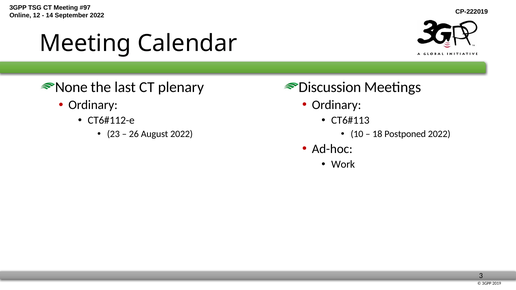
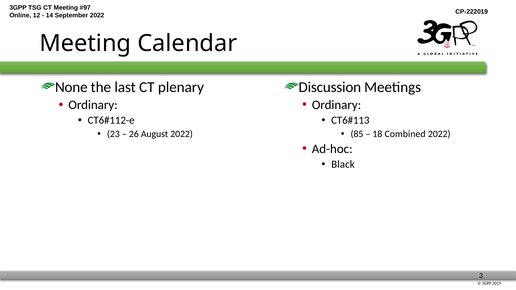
10: 10 -> 85 (357, 134)
Postponed: Postponed -> Combined (405, 134)
Work: Work -> Black (343, 164)
